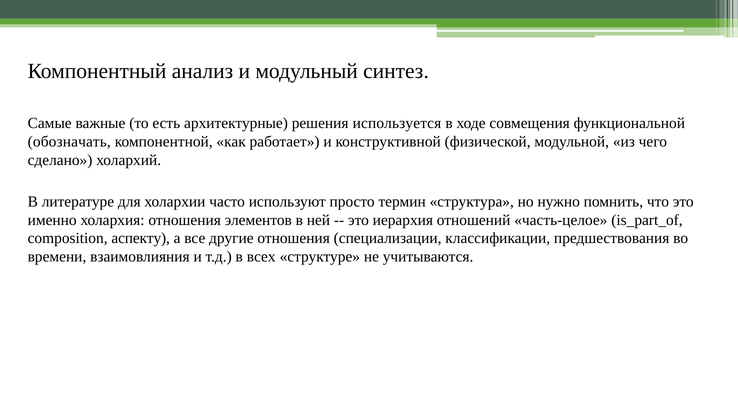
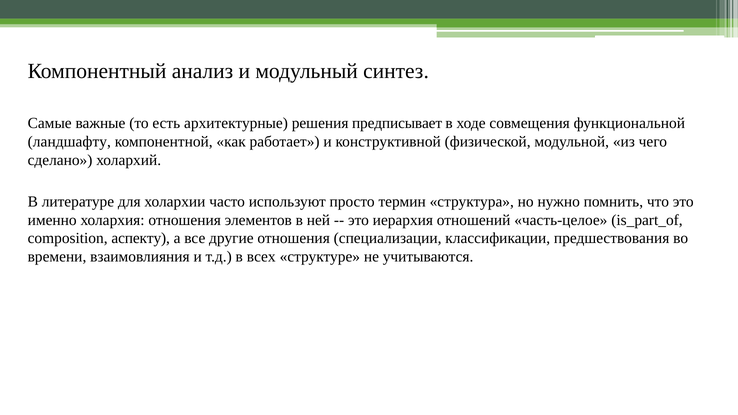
используется: используется -> предписывает (397, 123)
обозначать: обозначать -> ландшафту (69, 142)
